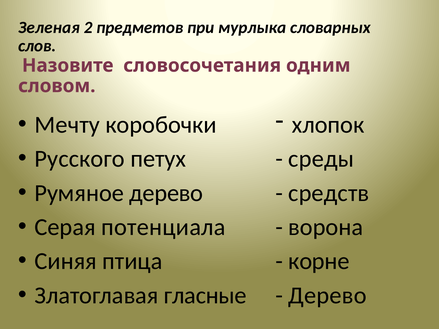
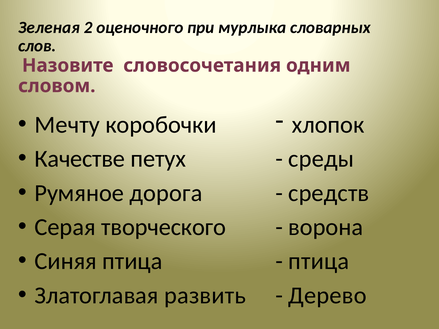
предметов: предметов -> оценочного (140, 27)
Русского: Русского -> Качестве (80, 159)
Румяное дерево: дерево -> дорога (166, 193)
потенциала: потенциала -> творческого (164, 227)
корне: корне -> птица (319, 261)
гласные: гласные -> развить (205, 296)
